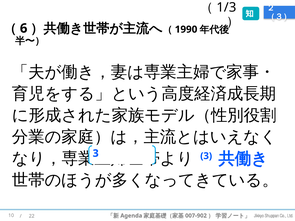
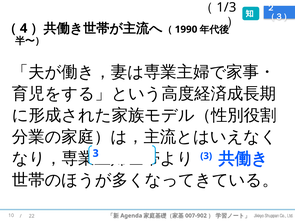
6: 6 -> 4 (24, 28)
